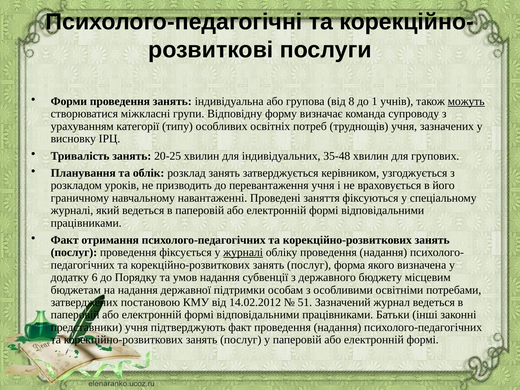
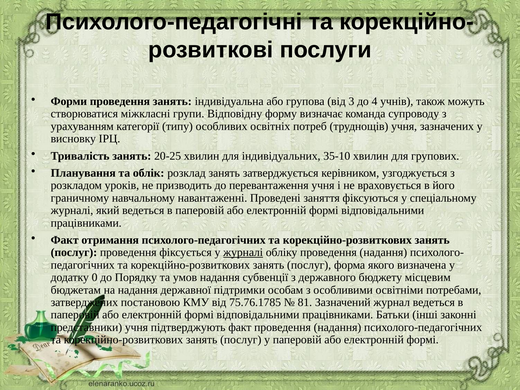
8: 8 -> 3 (351, 101)
1: 1 -> 4 (375, 101)
можуть underline: present -> none (466, 101)
35-48: 35-48 -> 35-10 (337, 156)
6: 6 -> 0 (95, 277)
14.02.2012: 14.02.2012 -> 75.76.1785 (255, 302)
51: 51 -> 81 (305, 302)
